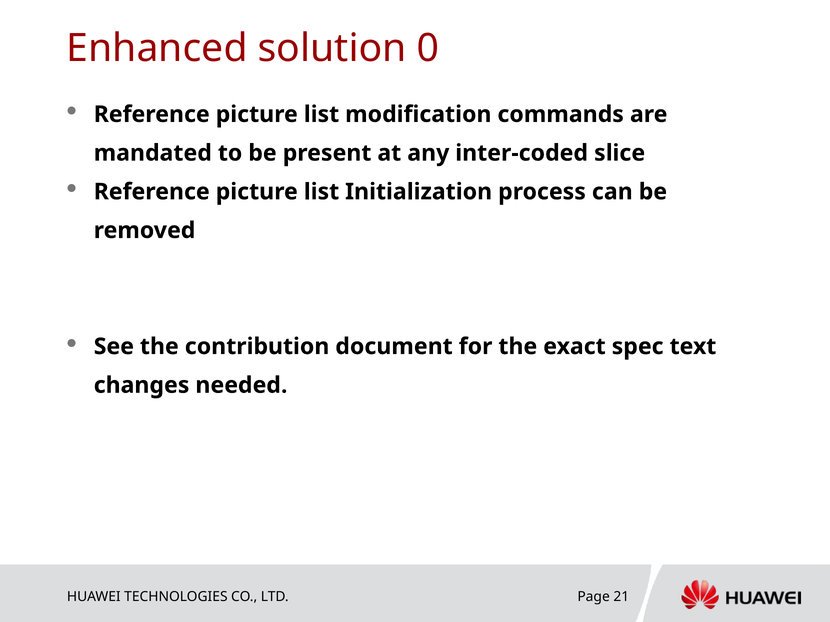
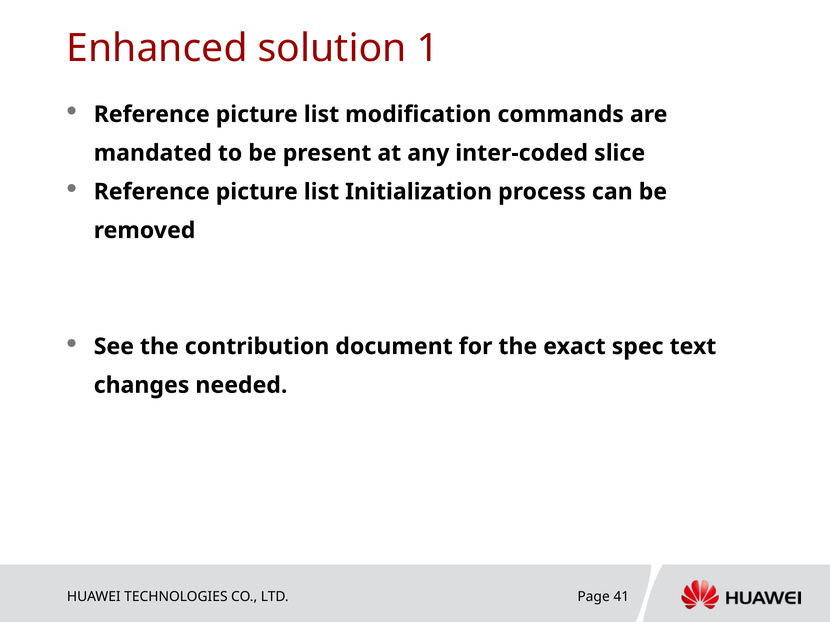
0: 0 -> 1 (428, 48)
21: 21 -> 41 (621, 597)
